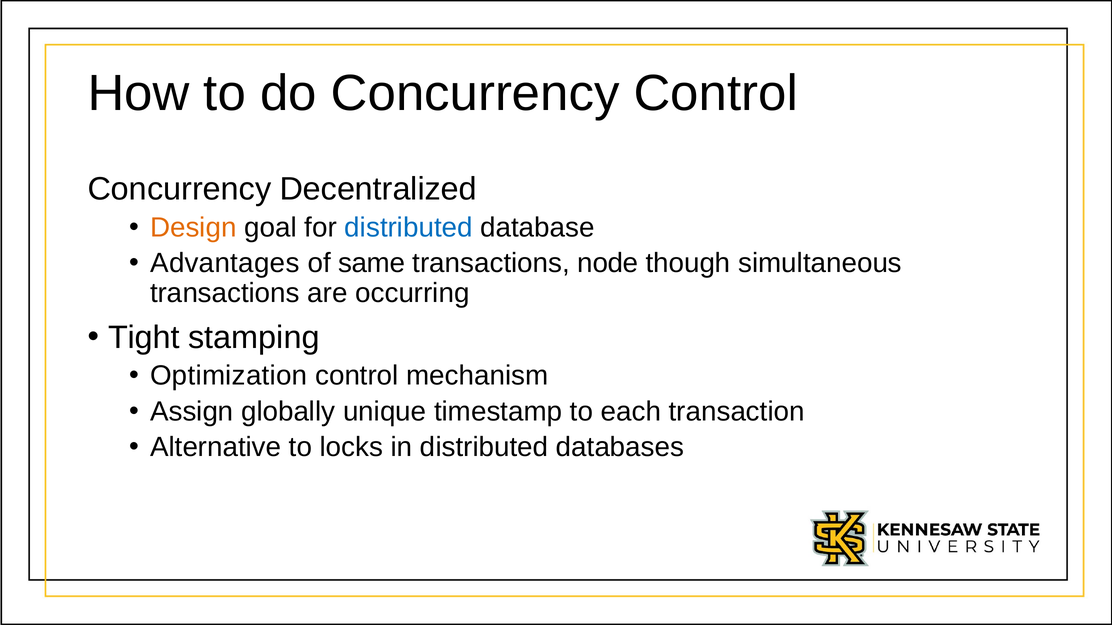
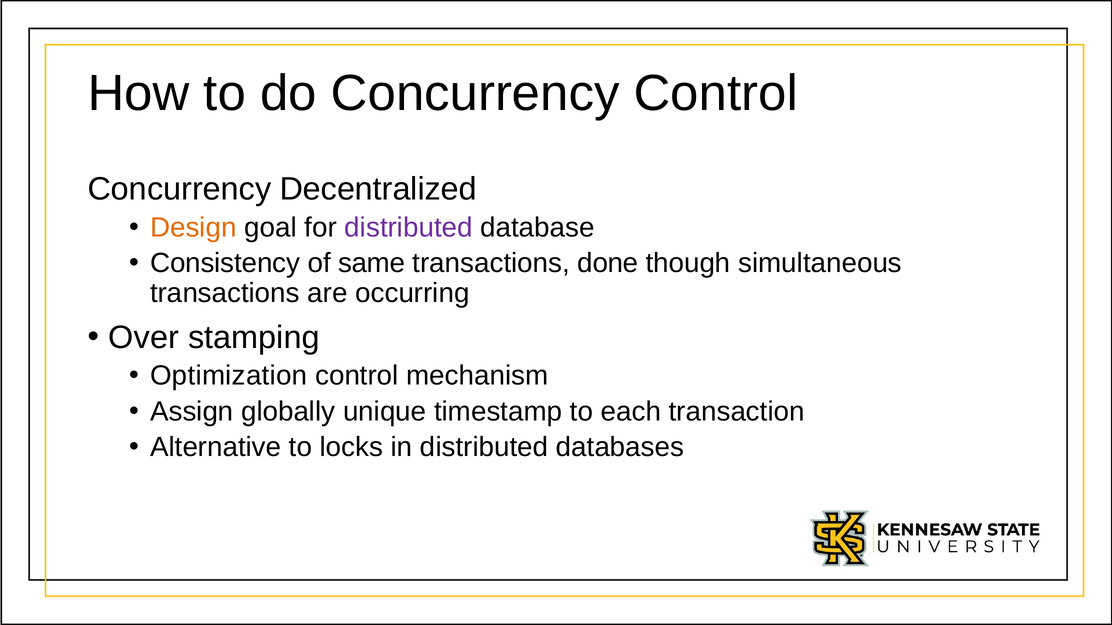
distributed colour: blue -> purple (409, 228)
Advantages: Advantages -> Consistency (225, 264)
node: node -> done (608, 264)
Tight: Tight -> Over (144, 338)
